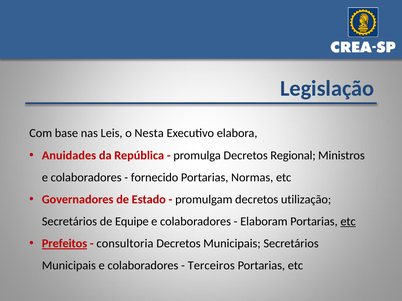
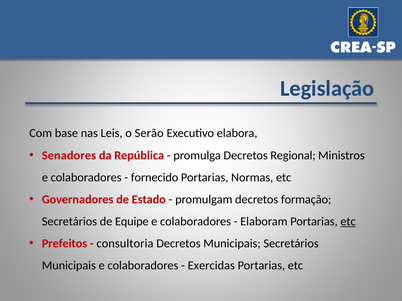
Nesta: Nesta -> Serão (149, 133)
Anuidades: Anuidades -> Senadores (69, 156)
utilização: utilização -> formação (306, 200)
Prefeitos underline: present -> none (65, 244)
Terceiros: Terceiros -> Exercidas (211, 266)
